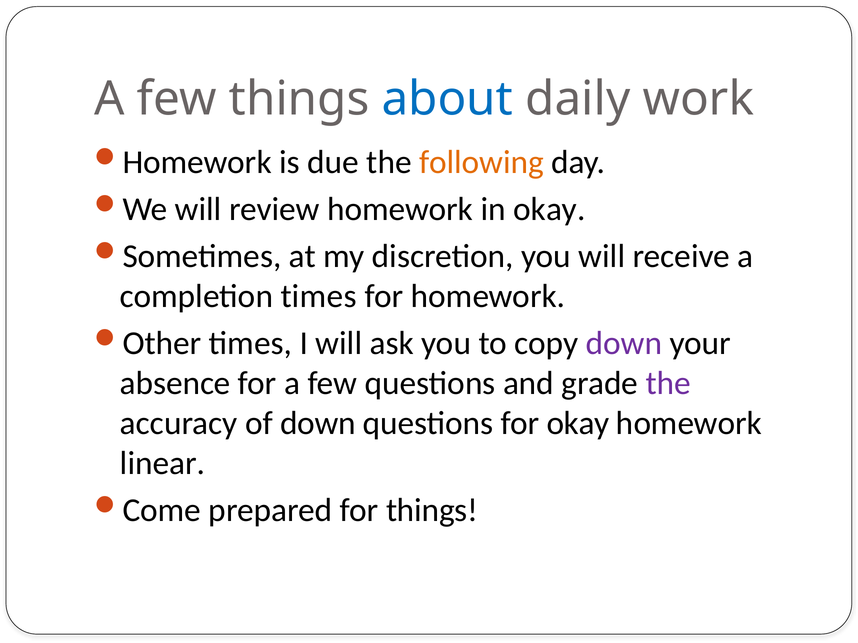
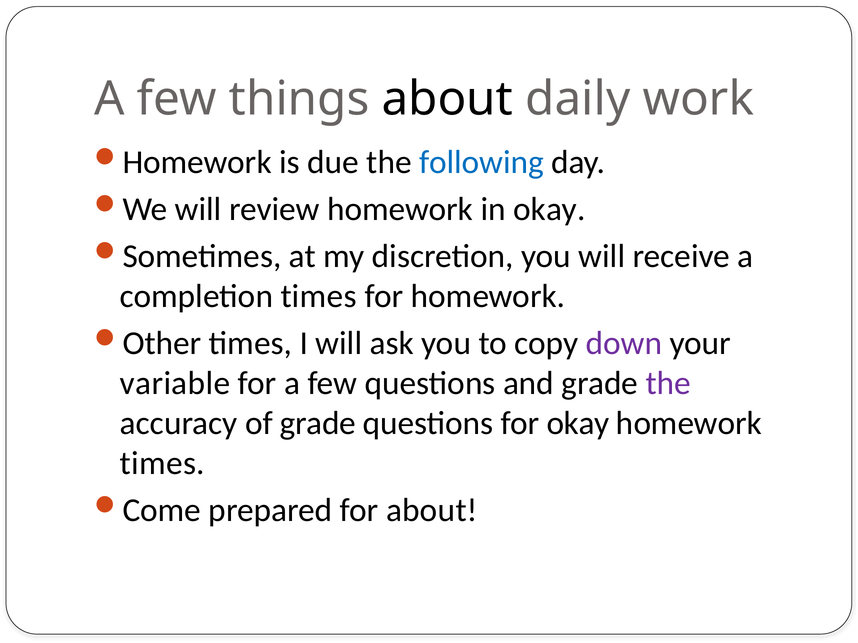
about colour: blue -> black (447, 99)
following colour: orange -> blue (481, 162)
absence: absence -> variable (175, 384)
of down: down -> grade (318, 424)
linear: linear -> times (162, 464)
for things: things -> about (432, 511)
